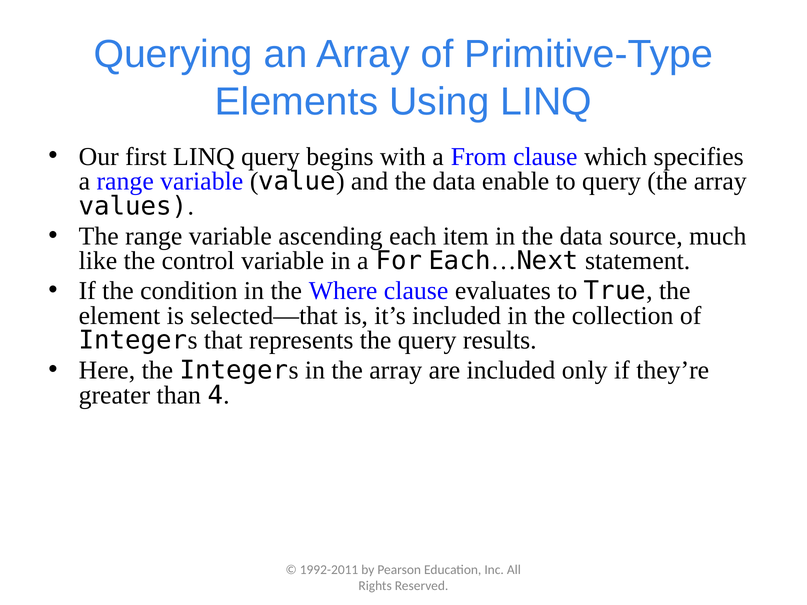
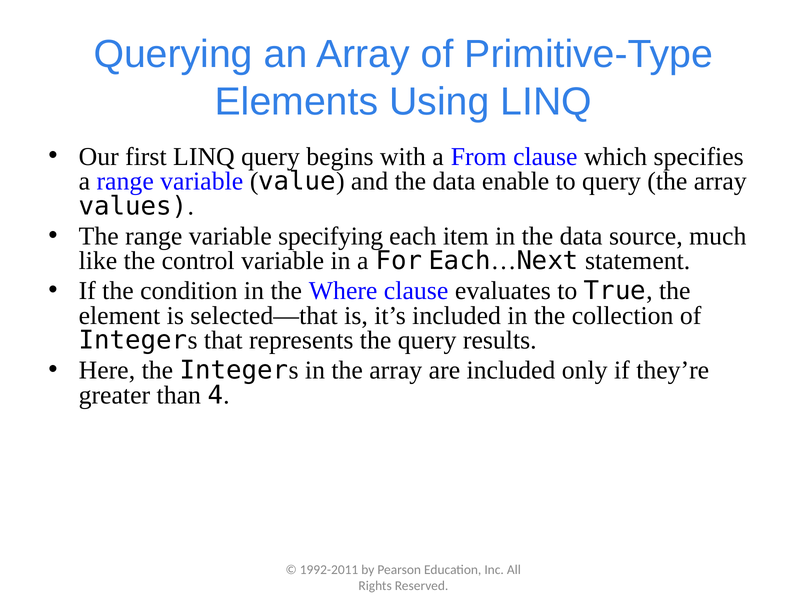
ascending: ascending -> specifying (331, 236)
